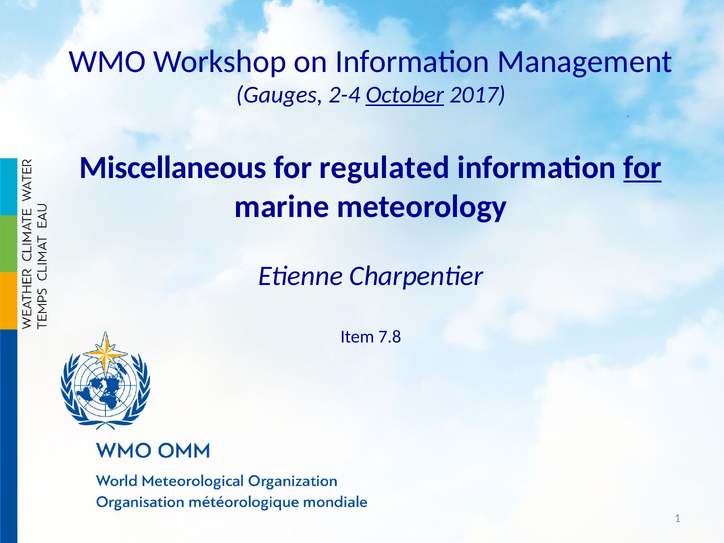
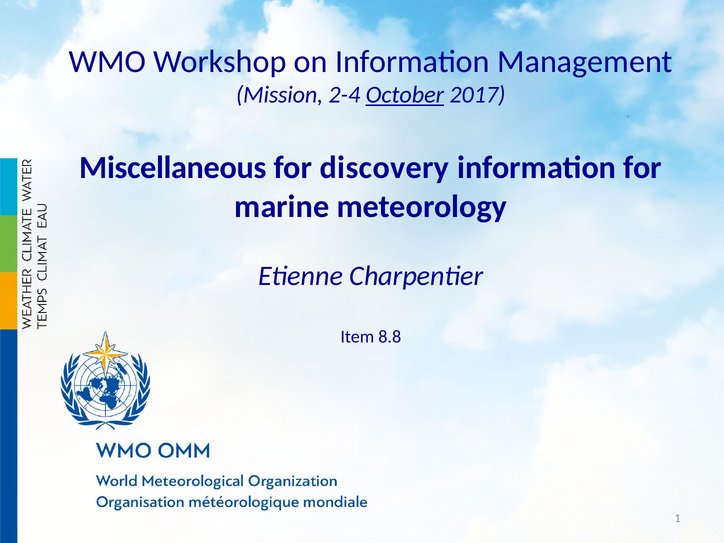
Gauges: Gauges -> Mission (280, 95)
regulated: regulated -> discovery (384, 168)
for underline: present -> none (643, 168)
7.8: 7.8 -> 8.8 (390, 337)
